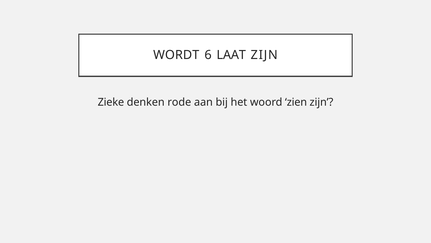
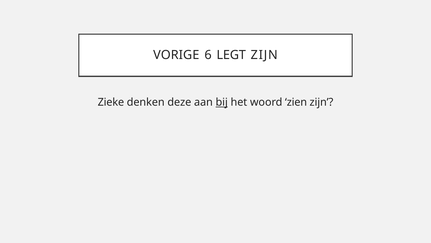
WORDT: WORDT -> VORIGE (176, 55)
LAAT: LAAT -> LEGT (231, 55)
rode: rode -> deze (179, 102)
bij underline: none -> present (222, 102)
